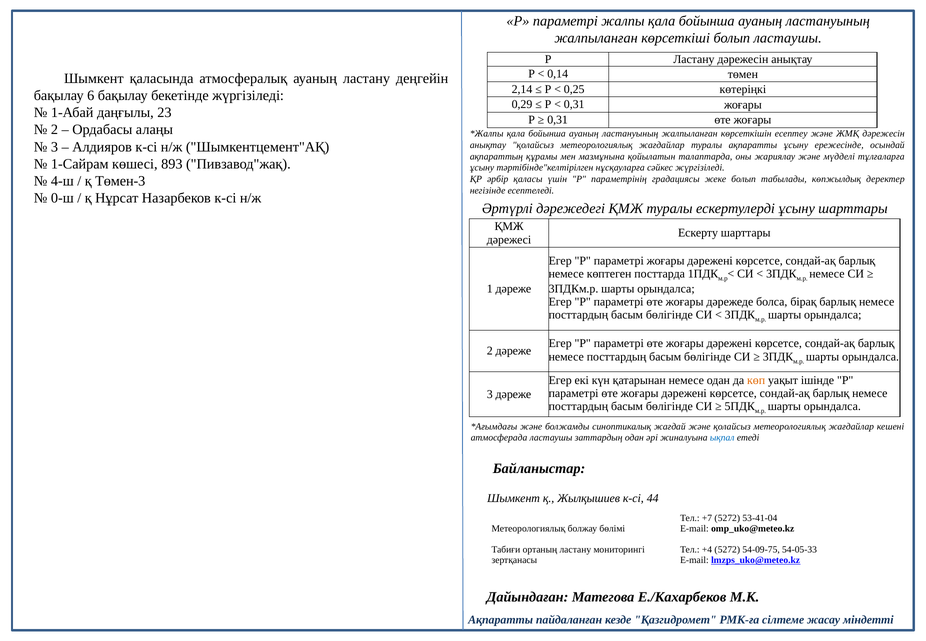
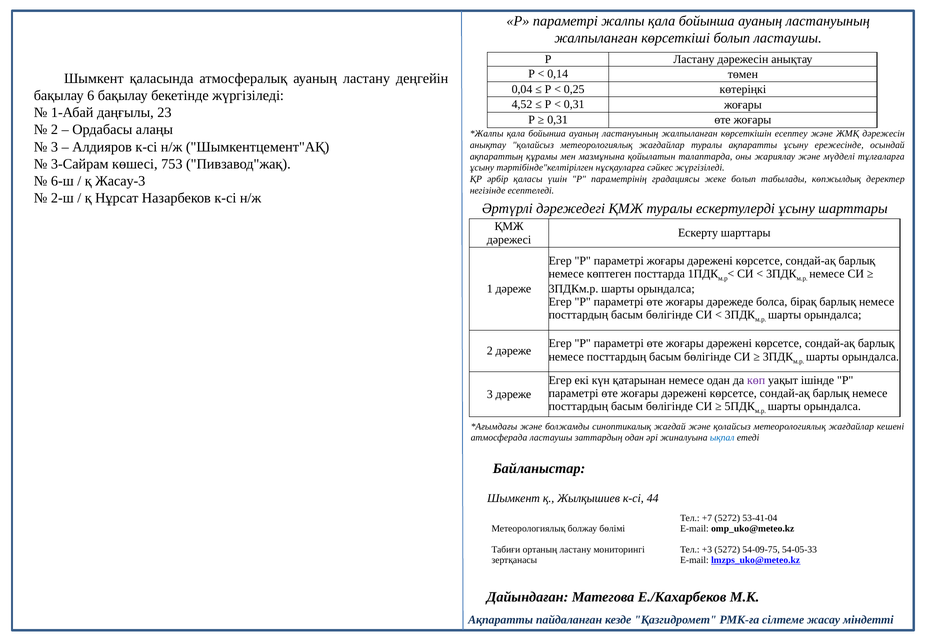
2,14: 2,14 -> 0,04 (522, 89)
0,29: 0,29 -> 4,52 (522, 105)
1-Сайрам: 1-Сайрам -> 3-Сайрам (80, 164)
893: 893 -> 753 (172, 164)
4-ш: 4-ш -> 6-ш (62, 181)
Төмен-3: Төмен-3 -> Жасау-3 (120, 181)
0-ш: 0-ш -> 2-ш (62, 198)
көп colour: orange -> purple (756, 380)
+4: +4 -> +3 (707, 549)
